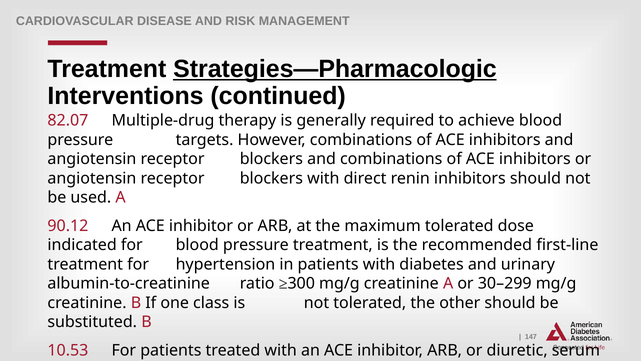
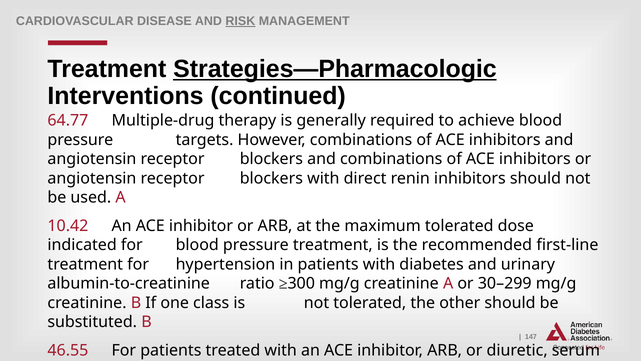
RISK underline: none -> present (240, 21)
82.07: 82.07 -> 64.77 (68, 120)
90.12: 90.12 -> 10.42 (68, 226)
10.53: 10.53 -> 46.55 (68, 350)
